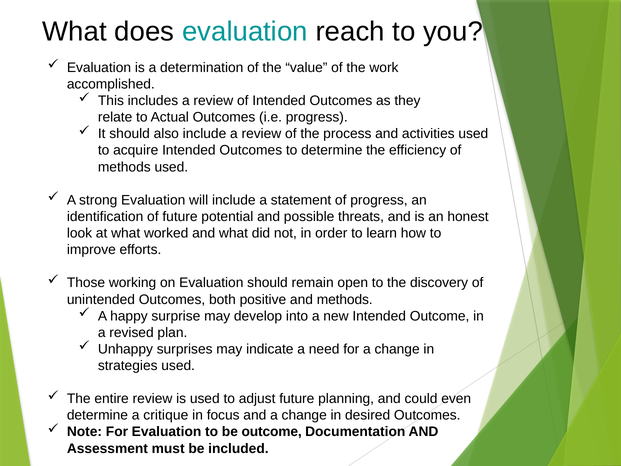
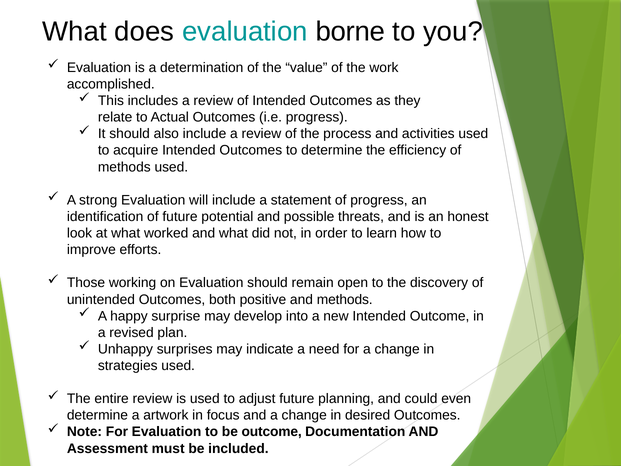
reach: reach -> borne (350, 32)
critique: critique -> artwork (166, 415)
